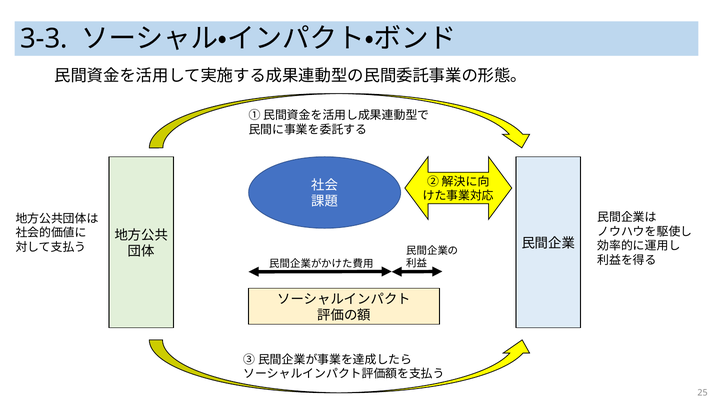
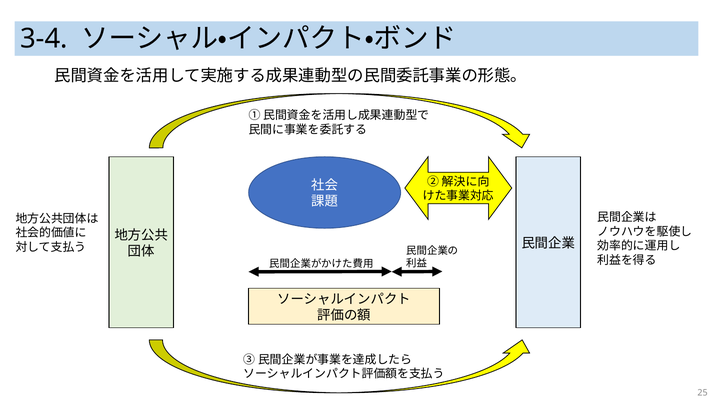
3-3: 3-3 -> 3-4 (44, 39)
